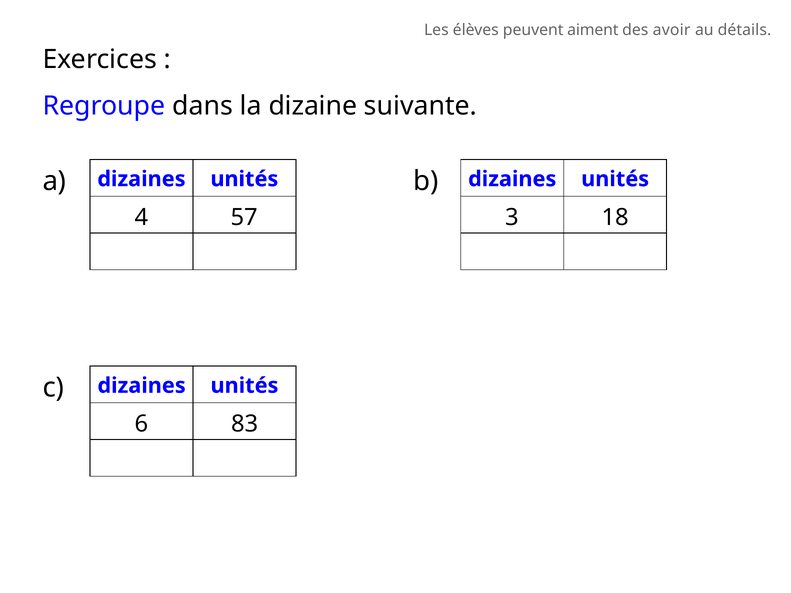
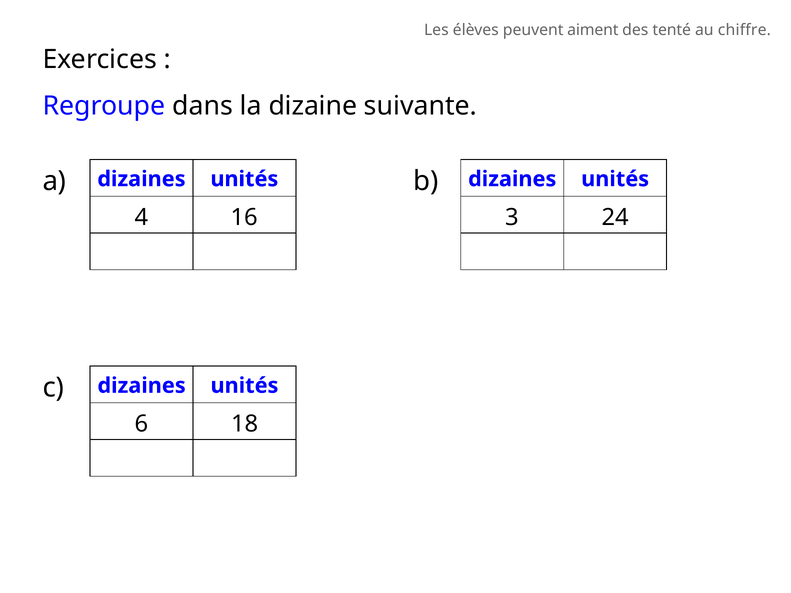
avoir: avoir -> tenté (672, 30)
détails: détails -> chiffre (744, 30)
57: 57 -> 16 (244, 217)
18: 18 -> 24 (615, 217)
83: 83 -> 18 (245, 424)
